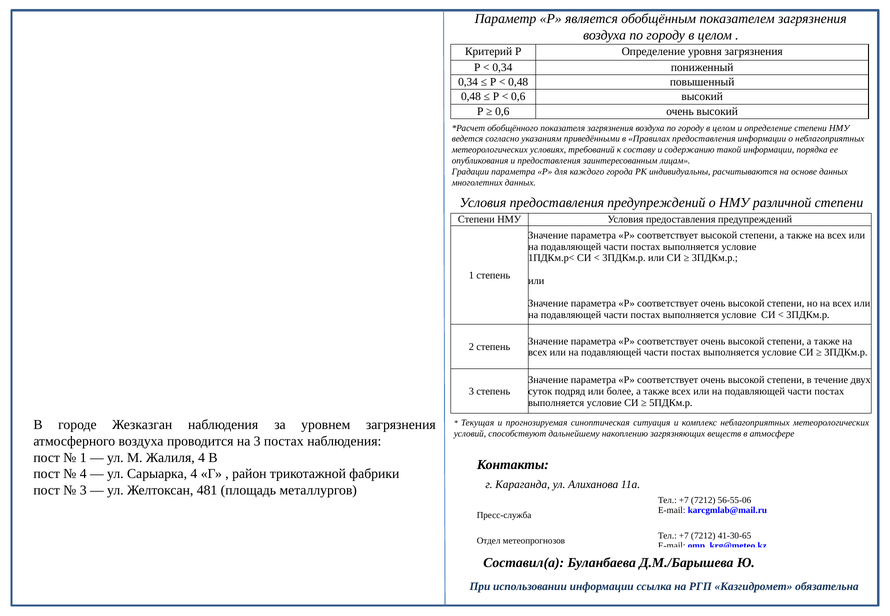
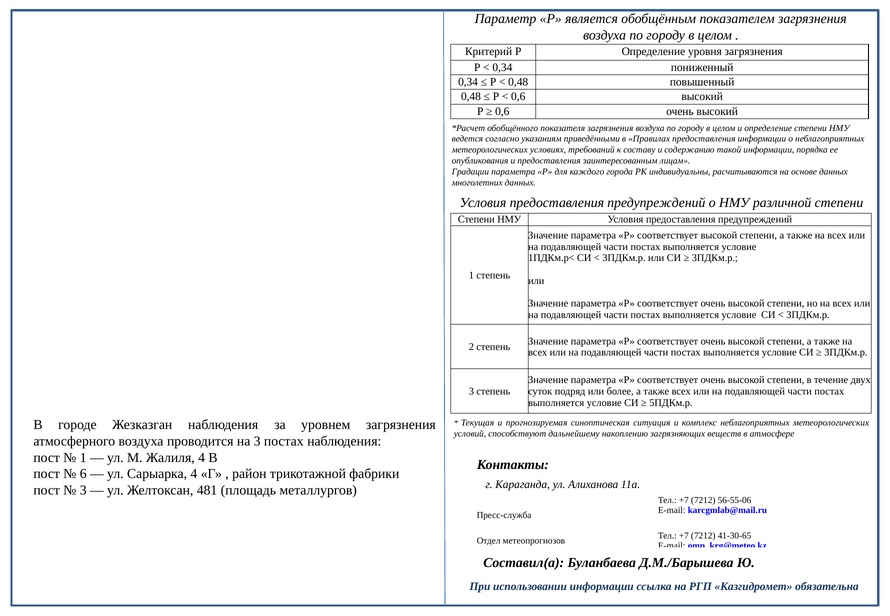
4: 4 -> 6 (83, 474)
